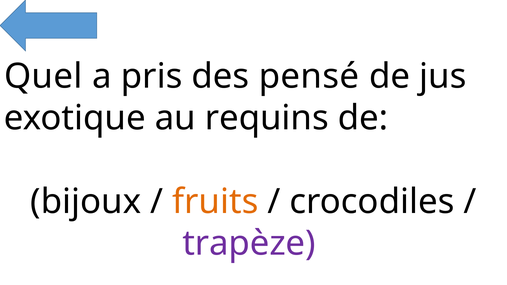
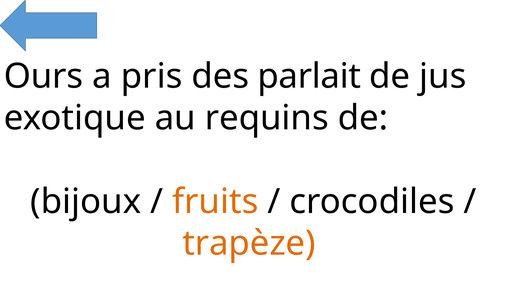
Quel: Quel -> Ours (44, 76)
pensé: pensé -> parlait (309, 76)
trapèze colour: purple -> orange (249, 244)
